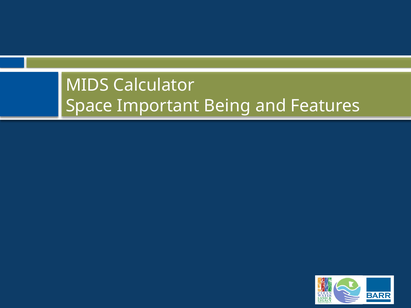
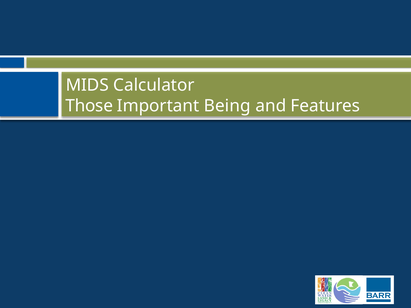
Space: Space -> Those (89, 106)
